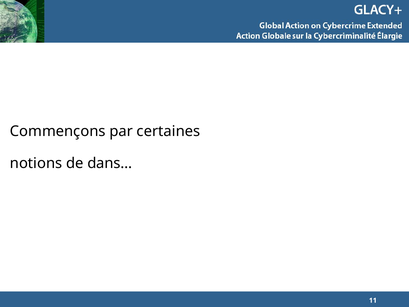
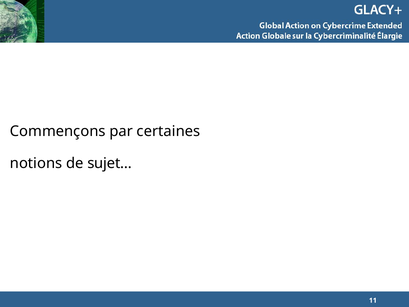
dans…: dans… -> sujet… (110, 163)
